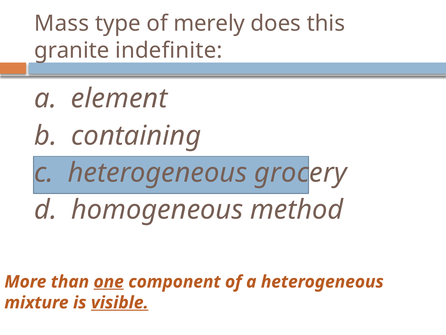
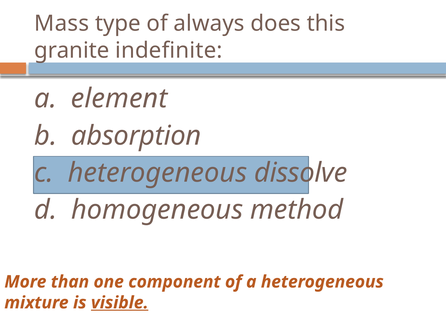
merely: merely -> always (209, 23)
containing: containing -> absorption (136, 136)
grocery: grocery -> dissolve (301, 173)
one underline: present -> none (109, 281)
